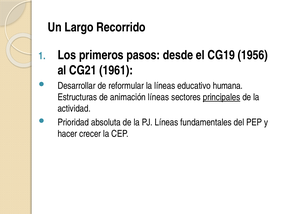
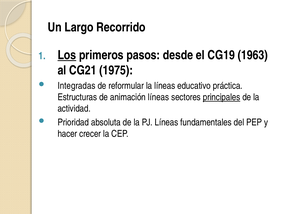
Los underline: none -> present (67, 55)
1956: 1956 -> 1963 (253, 55)
1961: 1961 -> 1975 (116, 70)
Desarrollar: Desarrollar -> Integradas (77, 86)
humana: humana -> práctica (228, 86)
